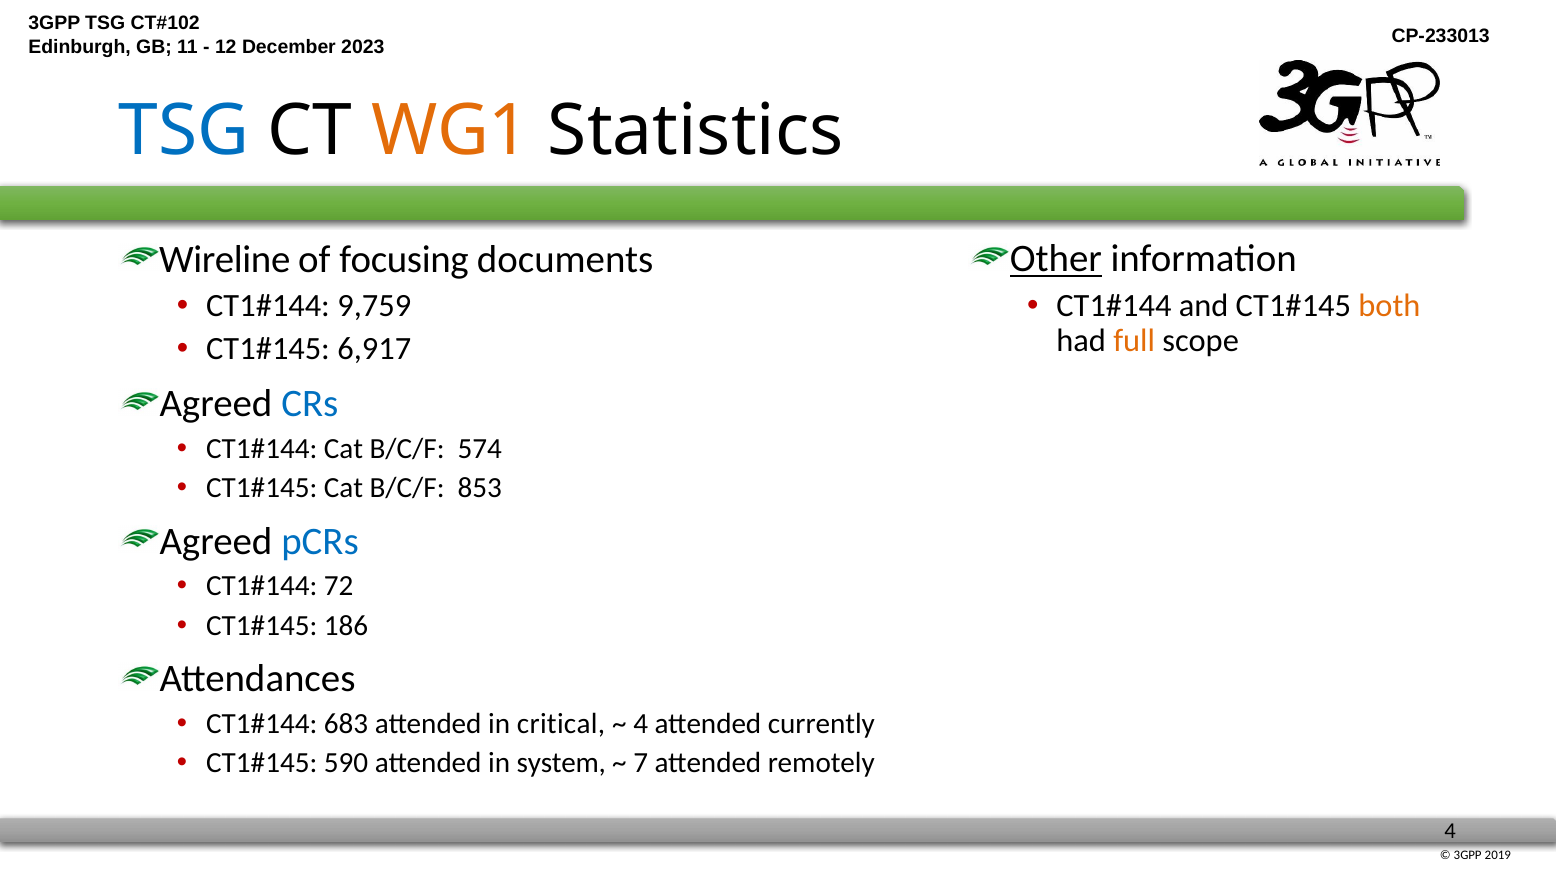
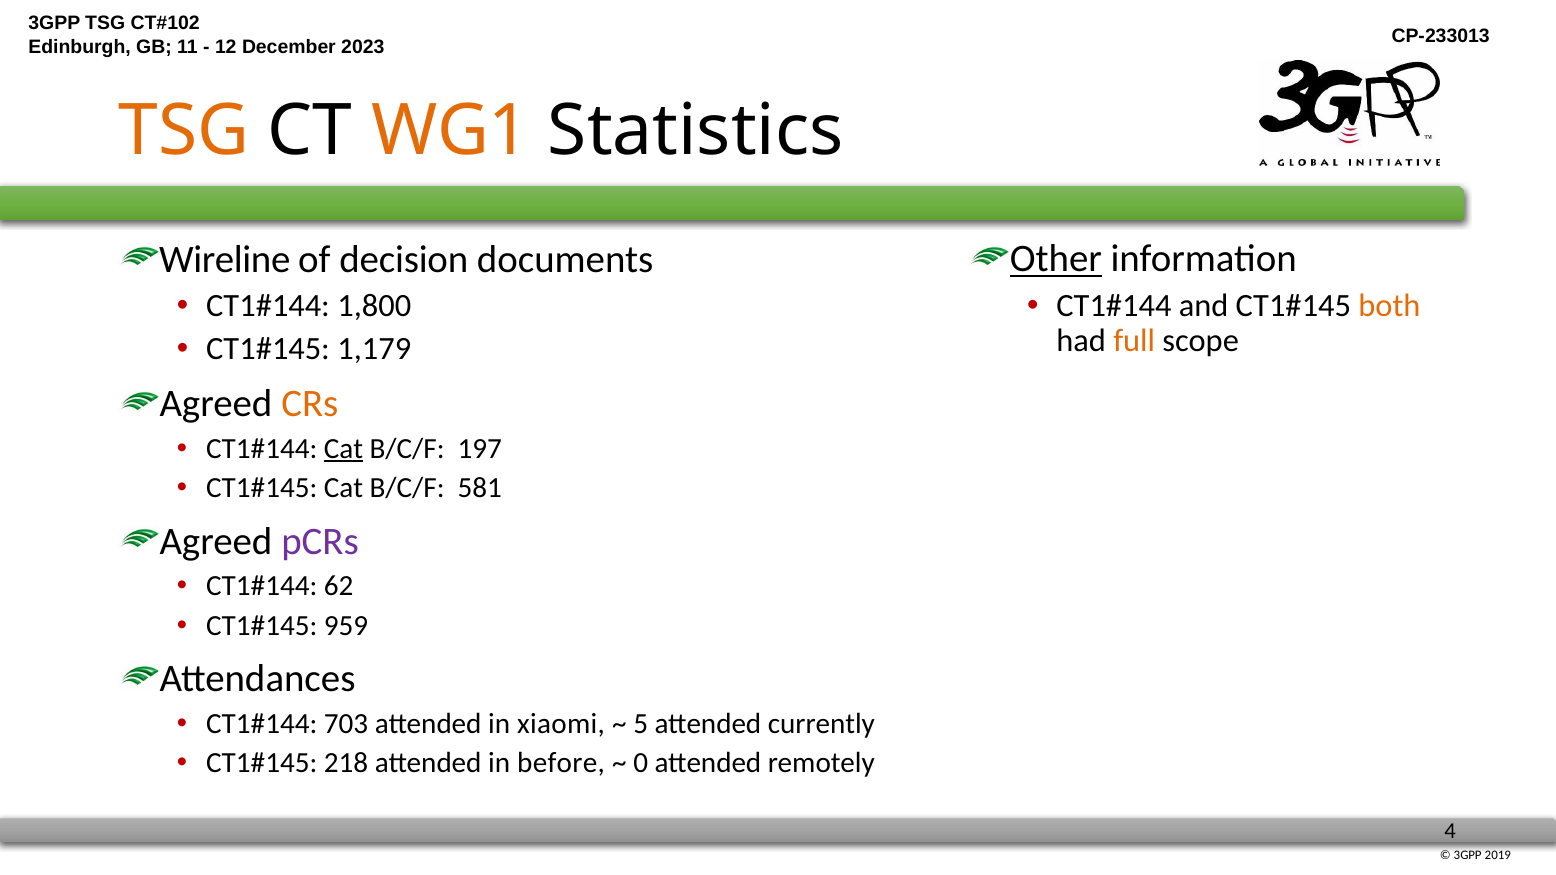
TSG colour: blue -> orange (184, 131)
focusing: focusing -> decision (404, 260)
9,759: 9,759 -> 1,800 (374, 306)
6,917: 6,917 -> 1,179 (374, 349)
CRs colour: blue -> orange (310, 404)
Cat underline: none -> present (343, 449)
574: 574 -> 197 (480, 449)
853: 853 -> 581 (480, 489)
pCRs colour: blue -> purple (320, 541)
72: 72 -> 62 (339, 586)
186: 186 -> 959 (346, 626)
683: 683 -> 703 (346, 724)
critical: critical -> xiaomi (561, 724)
4: 4 -> 5 (641, 724)
590: 590 -> 218 (346, 763)
system: system -> before (561, 763)
7: 7 -> 0 (641, 763)
